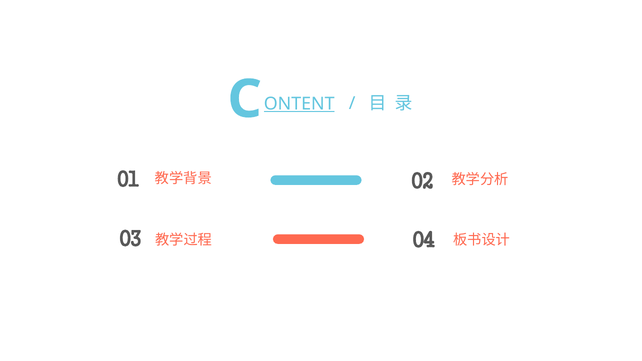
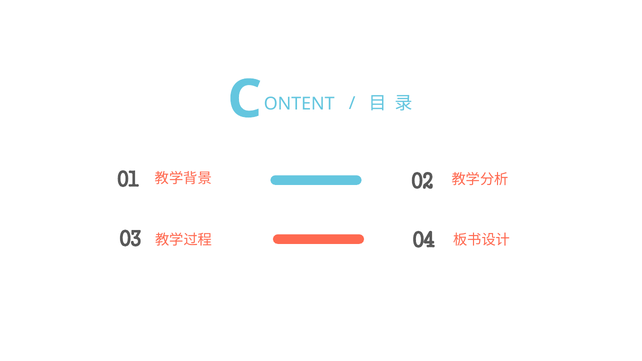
ONTENT underline: present -> none (299, 104)
